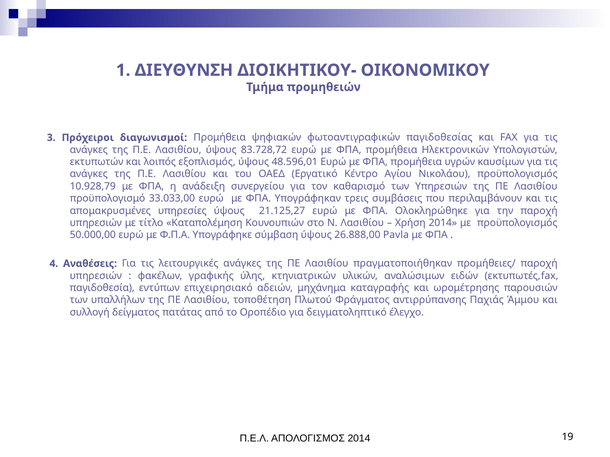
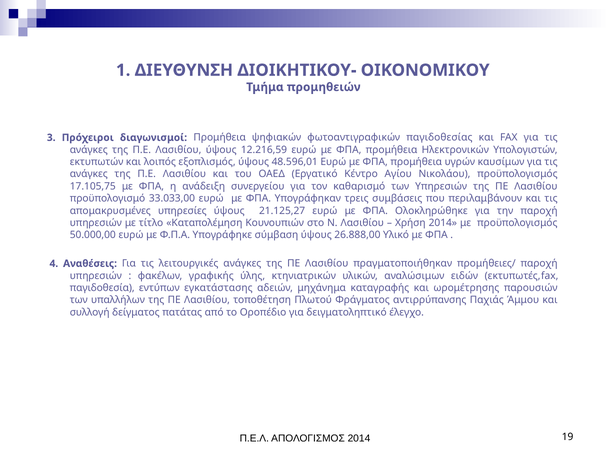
83.728,72: 83.728,72 -> 12.216,59 (264, 150)
10.928,79: 10.928,79 -> 17.105,75 (93, 187)
Pavla: Pavla -> Υλικό (396, 235)
επιχειρησιακό: επιχειρησιακό -> εγκατάστασης (218, 288)
